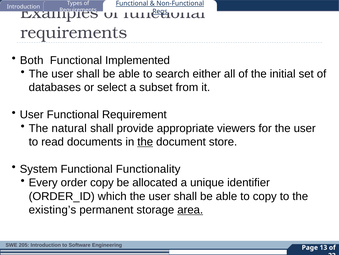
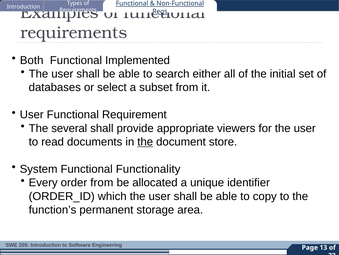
natural: natural -> several (69, 128)
order copy: copy -> from (102, 182)
existing’s: existing’s -> function’s (53, 209)
area underline: present -> none (190, 209)
